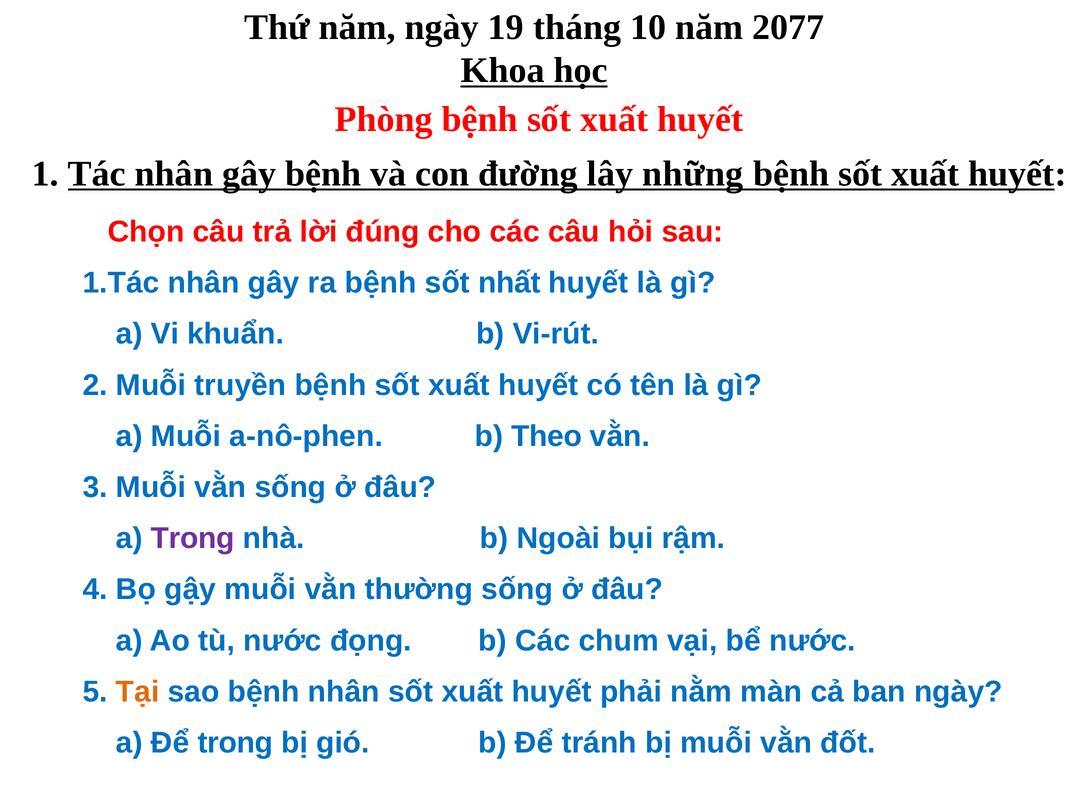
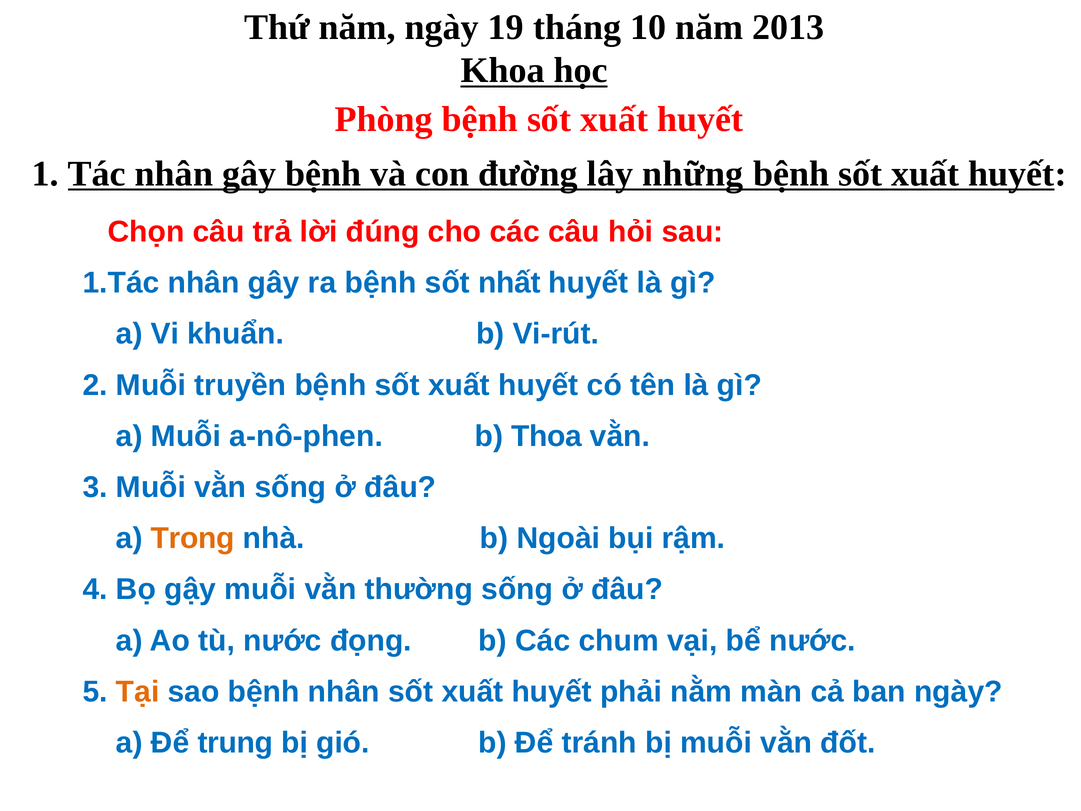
2077: 2077 -> 2013 (788, 27)
Theo: Theo -> Thoa (547, 436)
Trong colour: purple -> orange (193, 538)
Để trong: trong -> trung (235, 743)
